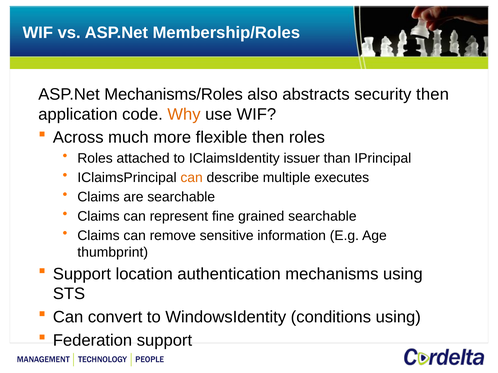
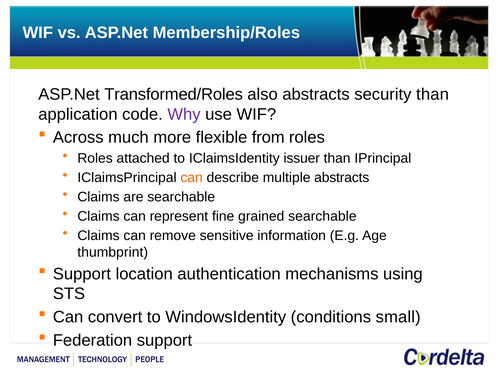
Mechanisms/Roles: Mechanisms/Roles -> Transformed/Roles (174, 94)
security then: then -> than (433, 94)
Why colour: orange -> purple (184, 114)
flexible then: then -> from (268, 138)
multiple executes: executes -> abstracts (342, 178)
conditions using: using -> small (398, 317)
